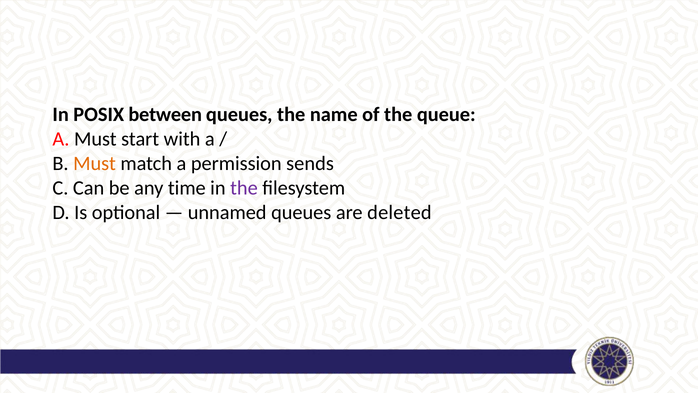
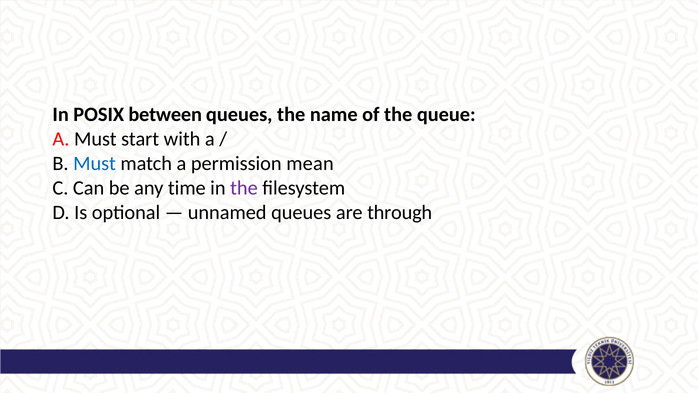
Must colour: orange -> blue (95, 163)
sends: sends -> mean (310, 163)
deleted: deleted -> through (400, 212)
